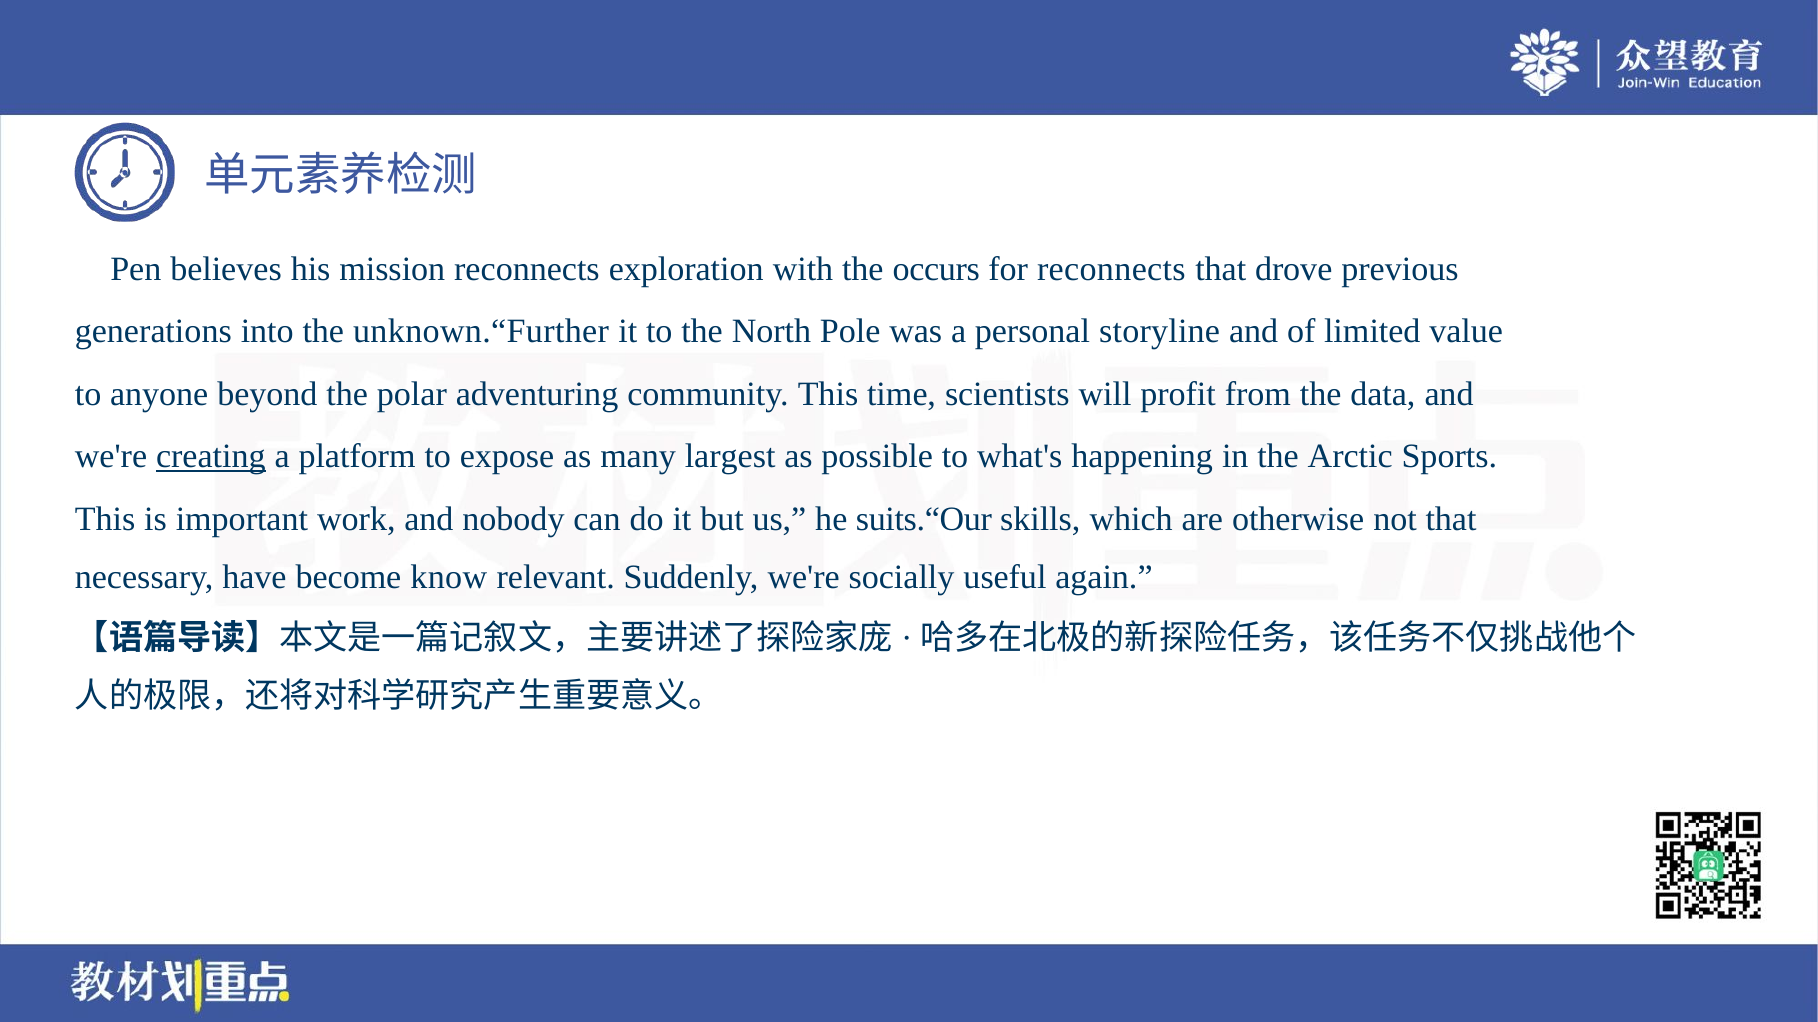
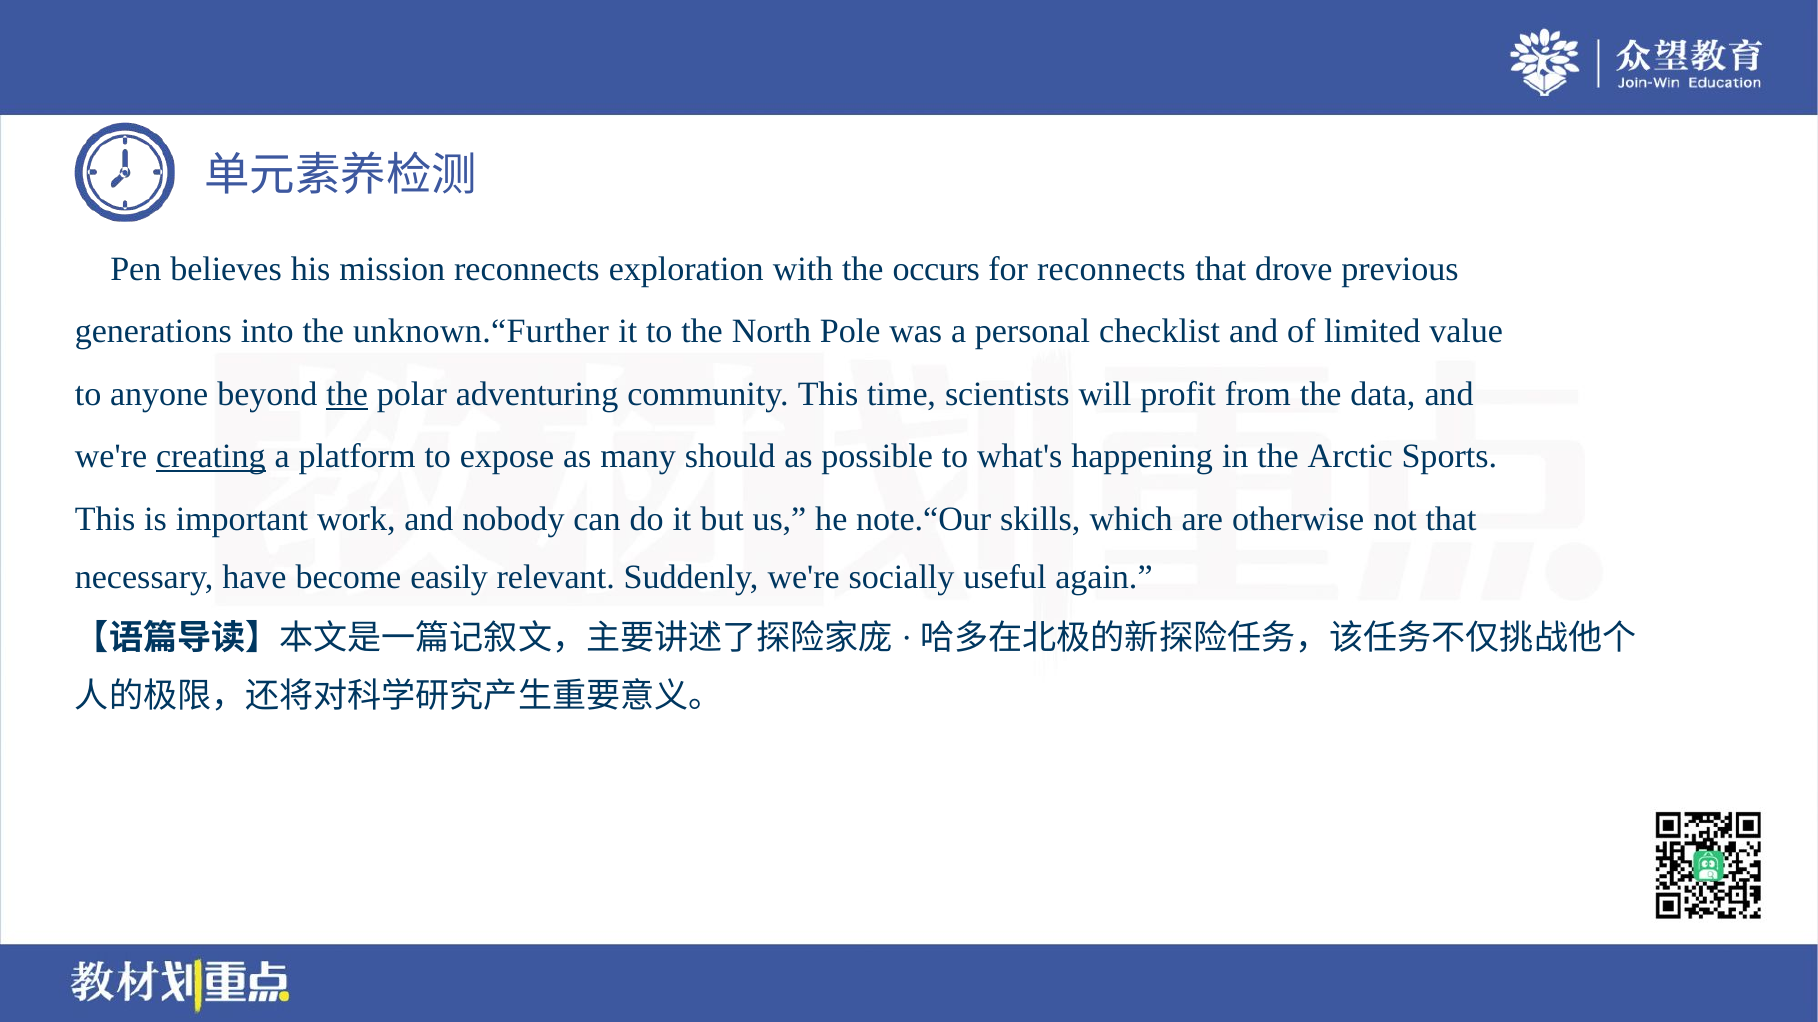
storyline: storyline -> checklist (1160, 332)
the underline: none -> present (347, 394)
largest: largest -> should (730, 457)
suits.“Our: suits.“Our -> note.“Our (924, 519)
know: know -> easily (449, 578)
